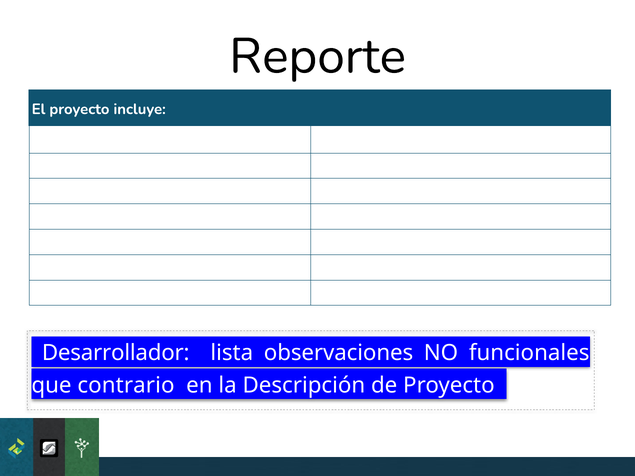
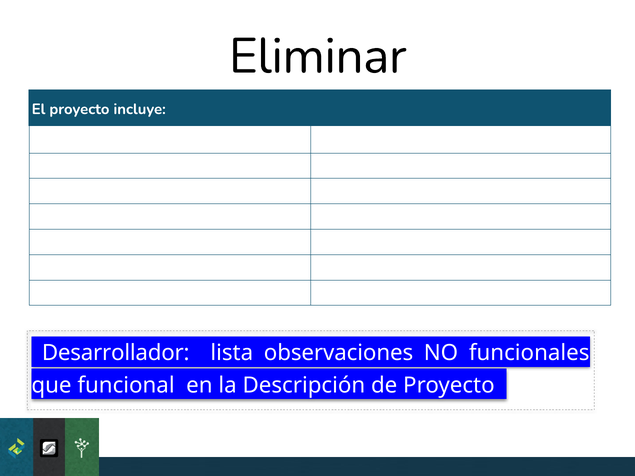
Reporte: Reporte -> Eliminar (318, 56)
contrario: contrario -> funcional (126, 385)
